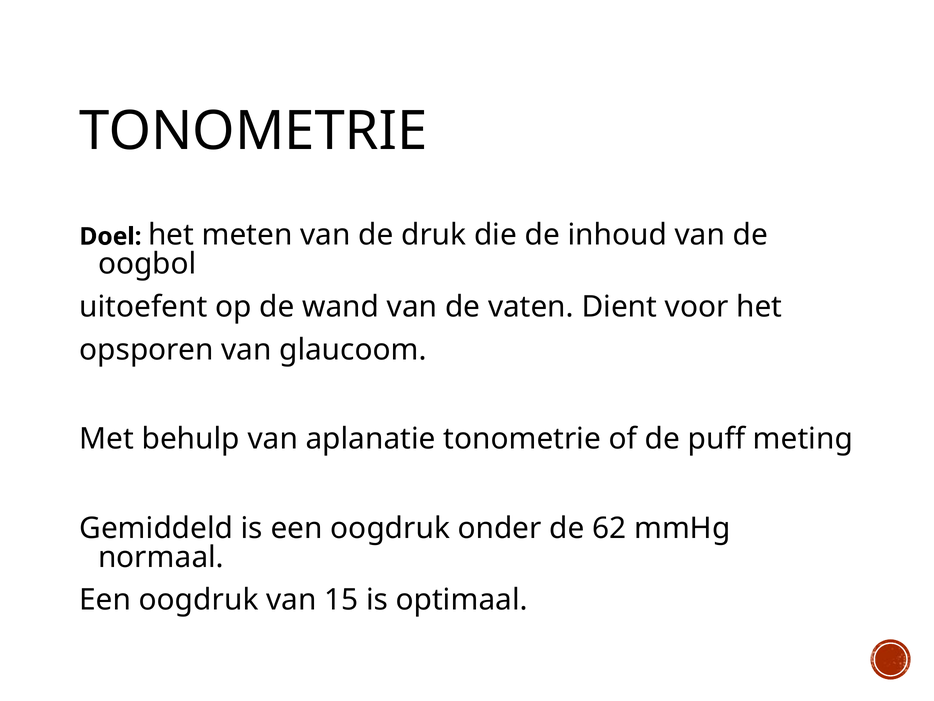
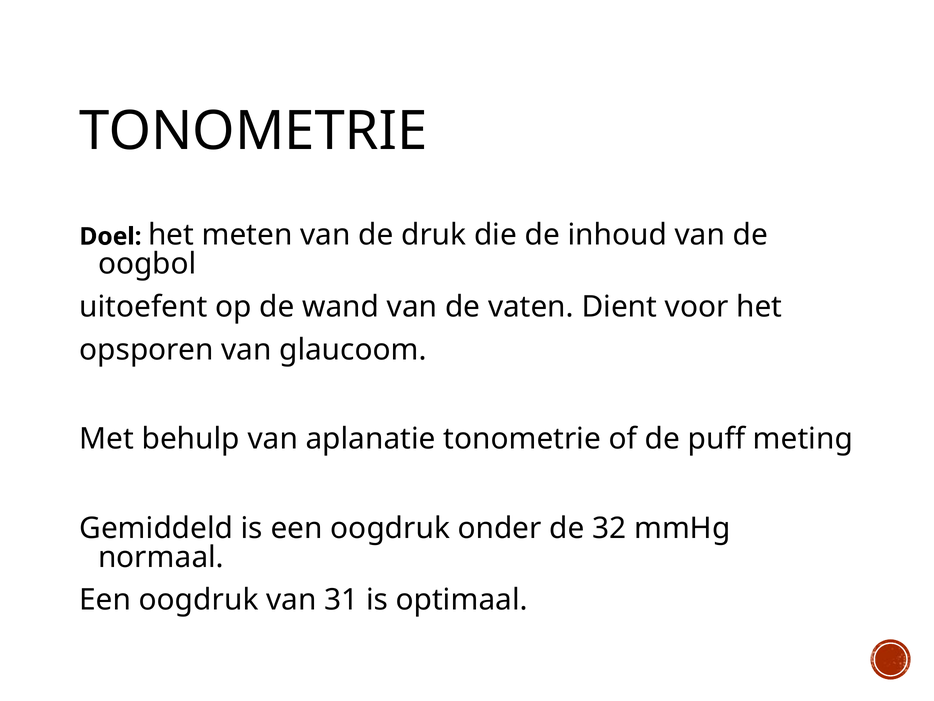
62: 62 -> 32 (609, 528)
15: 15 -> 31 (341, 600)
